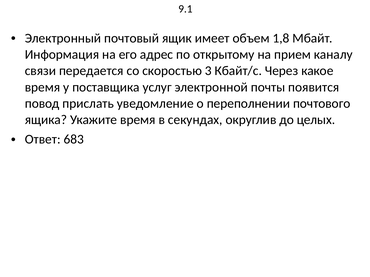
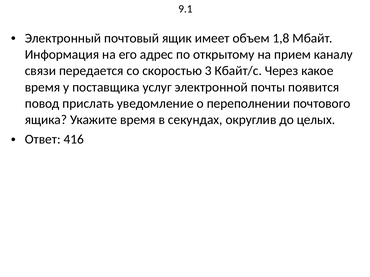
683: 683 -> 416 (74, 140)
